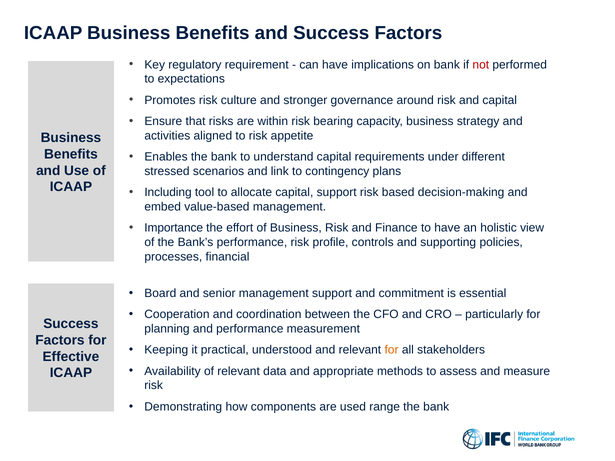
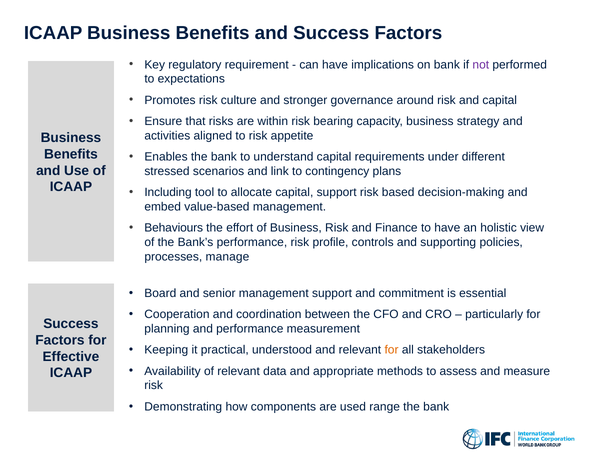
not colour: red -> purple (481, 65)
Importance: Importance -> Behaviours (174, 228)
financial: financial -> manage (227, 257)
